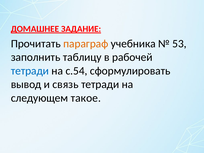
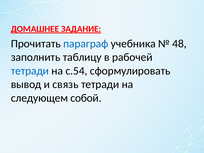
параграф colour: orange -> blue (86, 44)
53: 53 -> 48 (179, 44)
такое: такое -> собой (86, 98)
